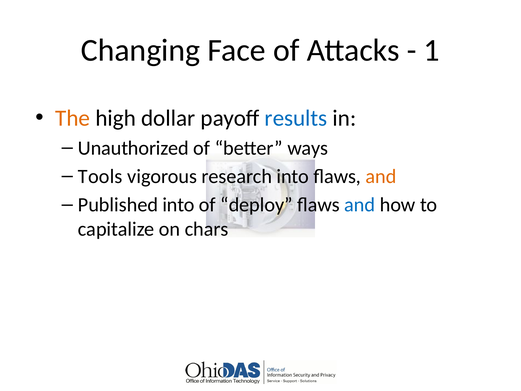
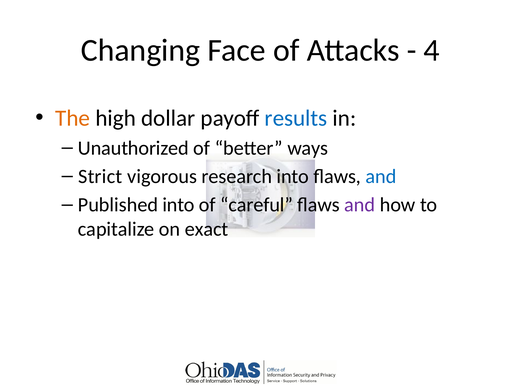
1: 1 -> 4 (432, 50)
Tools: Tools -> Strict (100, 176)
and colour: orange -> blue (381, 176)
deploy: deploy -> careful (257, 205)
and colour: blue -> purple (360, 205)
chars: chars -> exact (207, 229)
